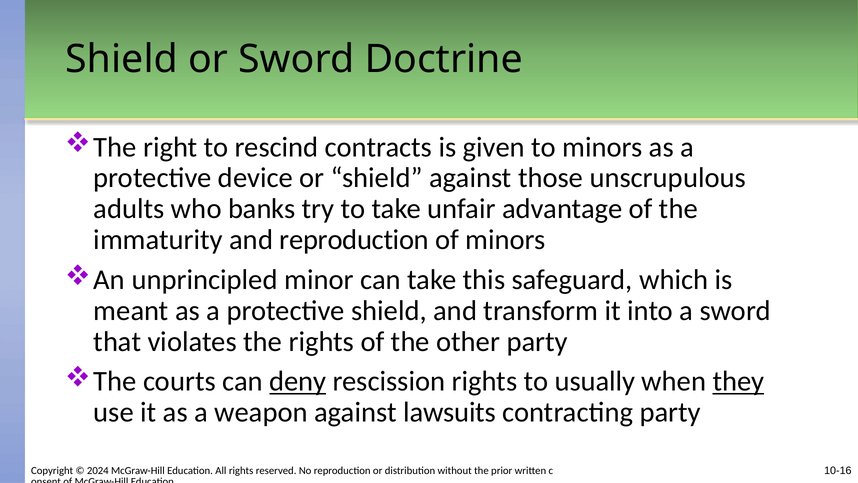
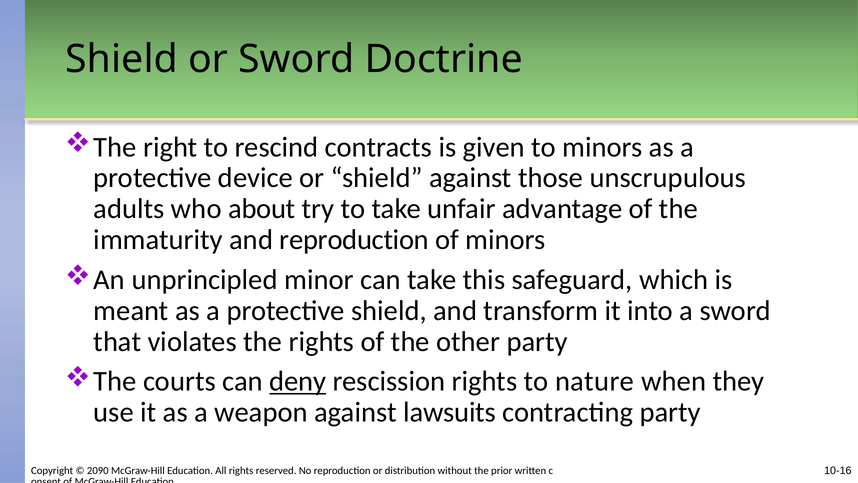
banks: banks -> about (262, 209)
usually: usually -> nature (595, 381)
they underline: present -> none (738, 381)
2024: 2024 -> 2090 (98, 470)
